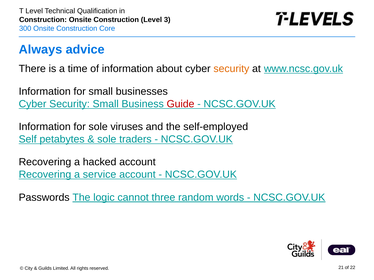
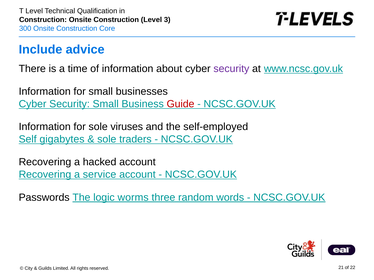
Always: Always -> Include (40, 50)
security colour: orange -> purple (231, 69)
petabytes: petabytes -> gigabytes (62, 139)
cannot: cannot -> worms (133, 198)
